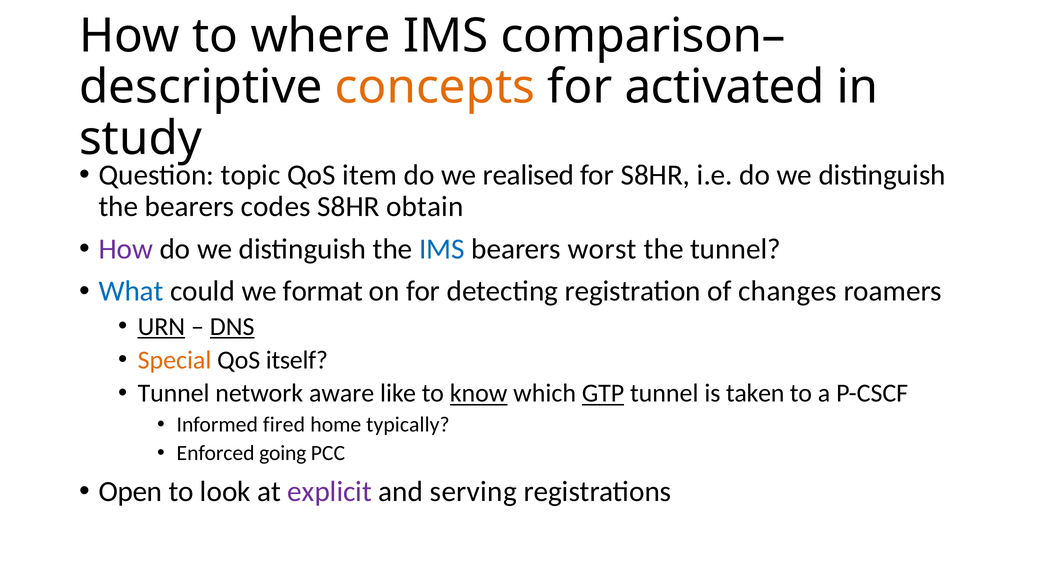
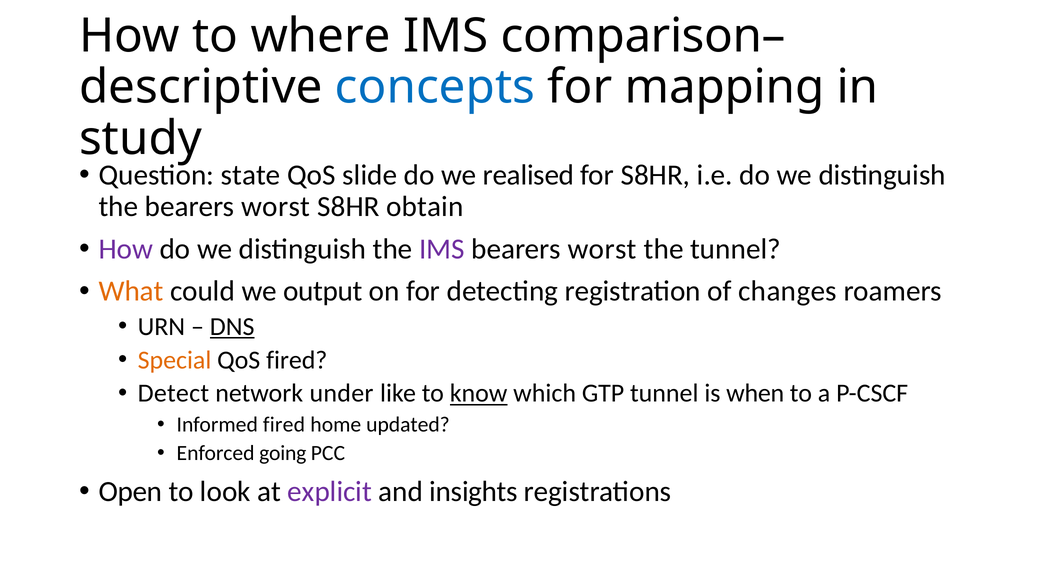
concepts colour: orange -> blue (435, 87)
activated: activated -> mapping (725, 87)
topic: topic -> state (251, 175)
item: item -> slide (370, 175)
the bearers codes: codes -> worst (276, 207)
IMS colour: blue -> purple (442, 249)
What colour: blue -> orange (131, 292)
format: format -> output (323, 292)
URN underline: present -> none (161, 327)
QoS itself: itself -> fired (297, 360)
Tunnel: Tunnel -> Detect (173, 394)
aware: aware -> under (342, 394)
GTP underline: present -> none (603, 394)
taken: taken -> when (755, 394)
typically: typically -> updated (408, 425)
serving: serving -> insights (474, 492)
